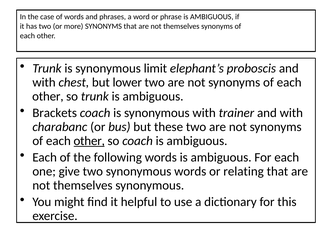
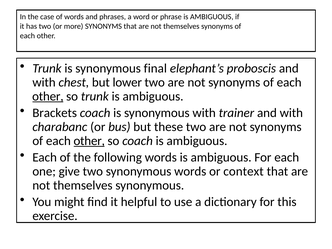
limit: limit -> final (155, 68)
other underline: none -> present (48, 96)
relating: relating -> context (244, 171)
